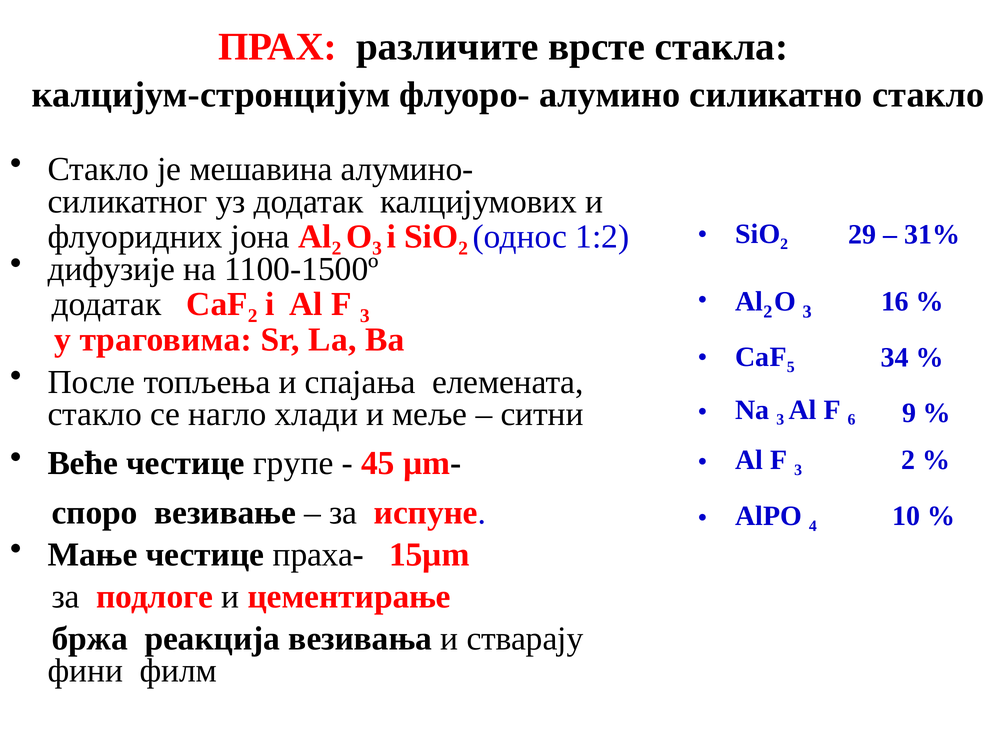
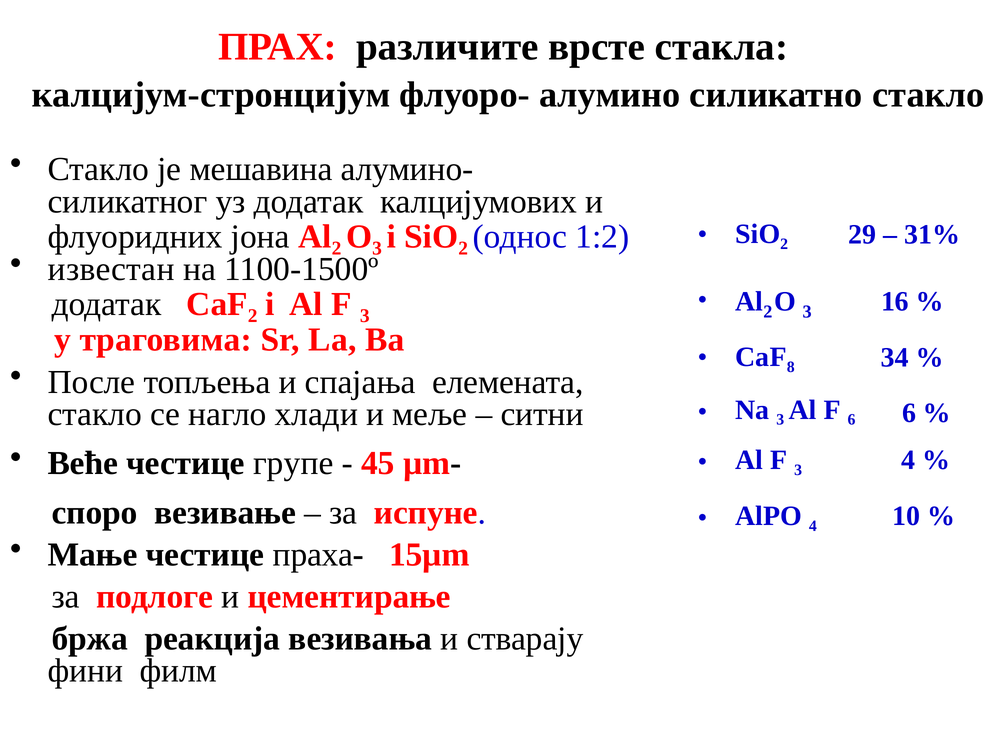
дифузије: дифузије -> известан (111, 269)
5: 5 -> 8 (791, 367)
6 9: 9 -> 6 (909, 413)
3 2: 2 -> 4 (908, 460)
